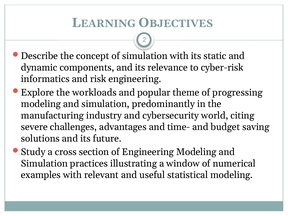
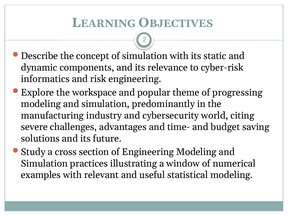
workloads: workloads -> workspace (94, 92)
